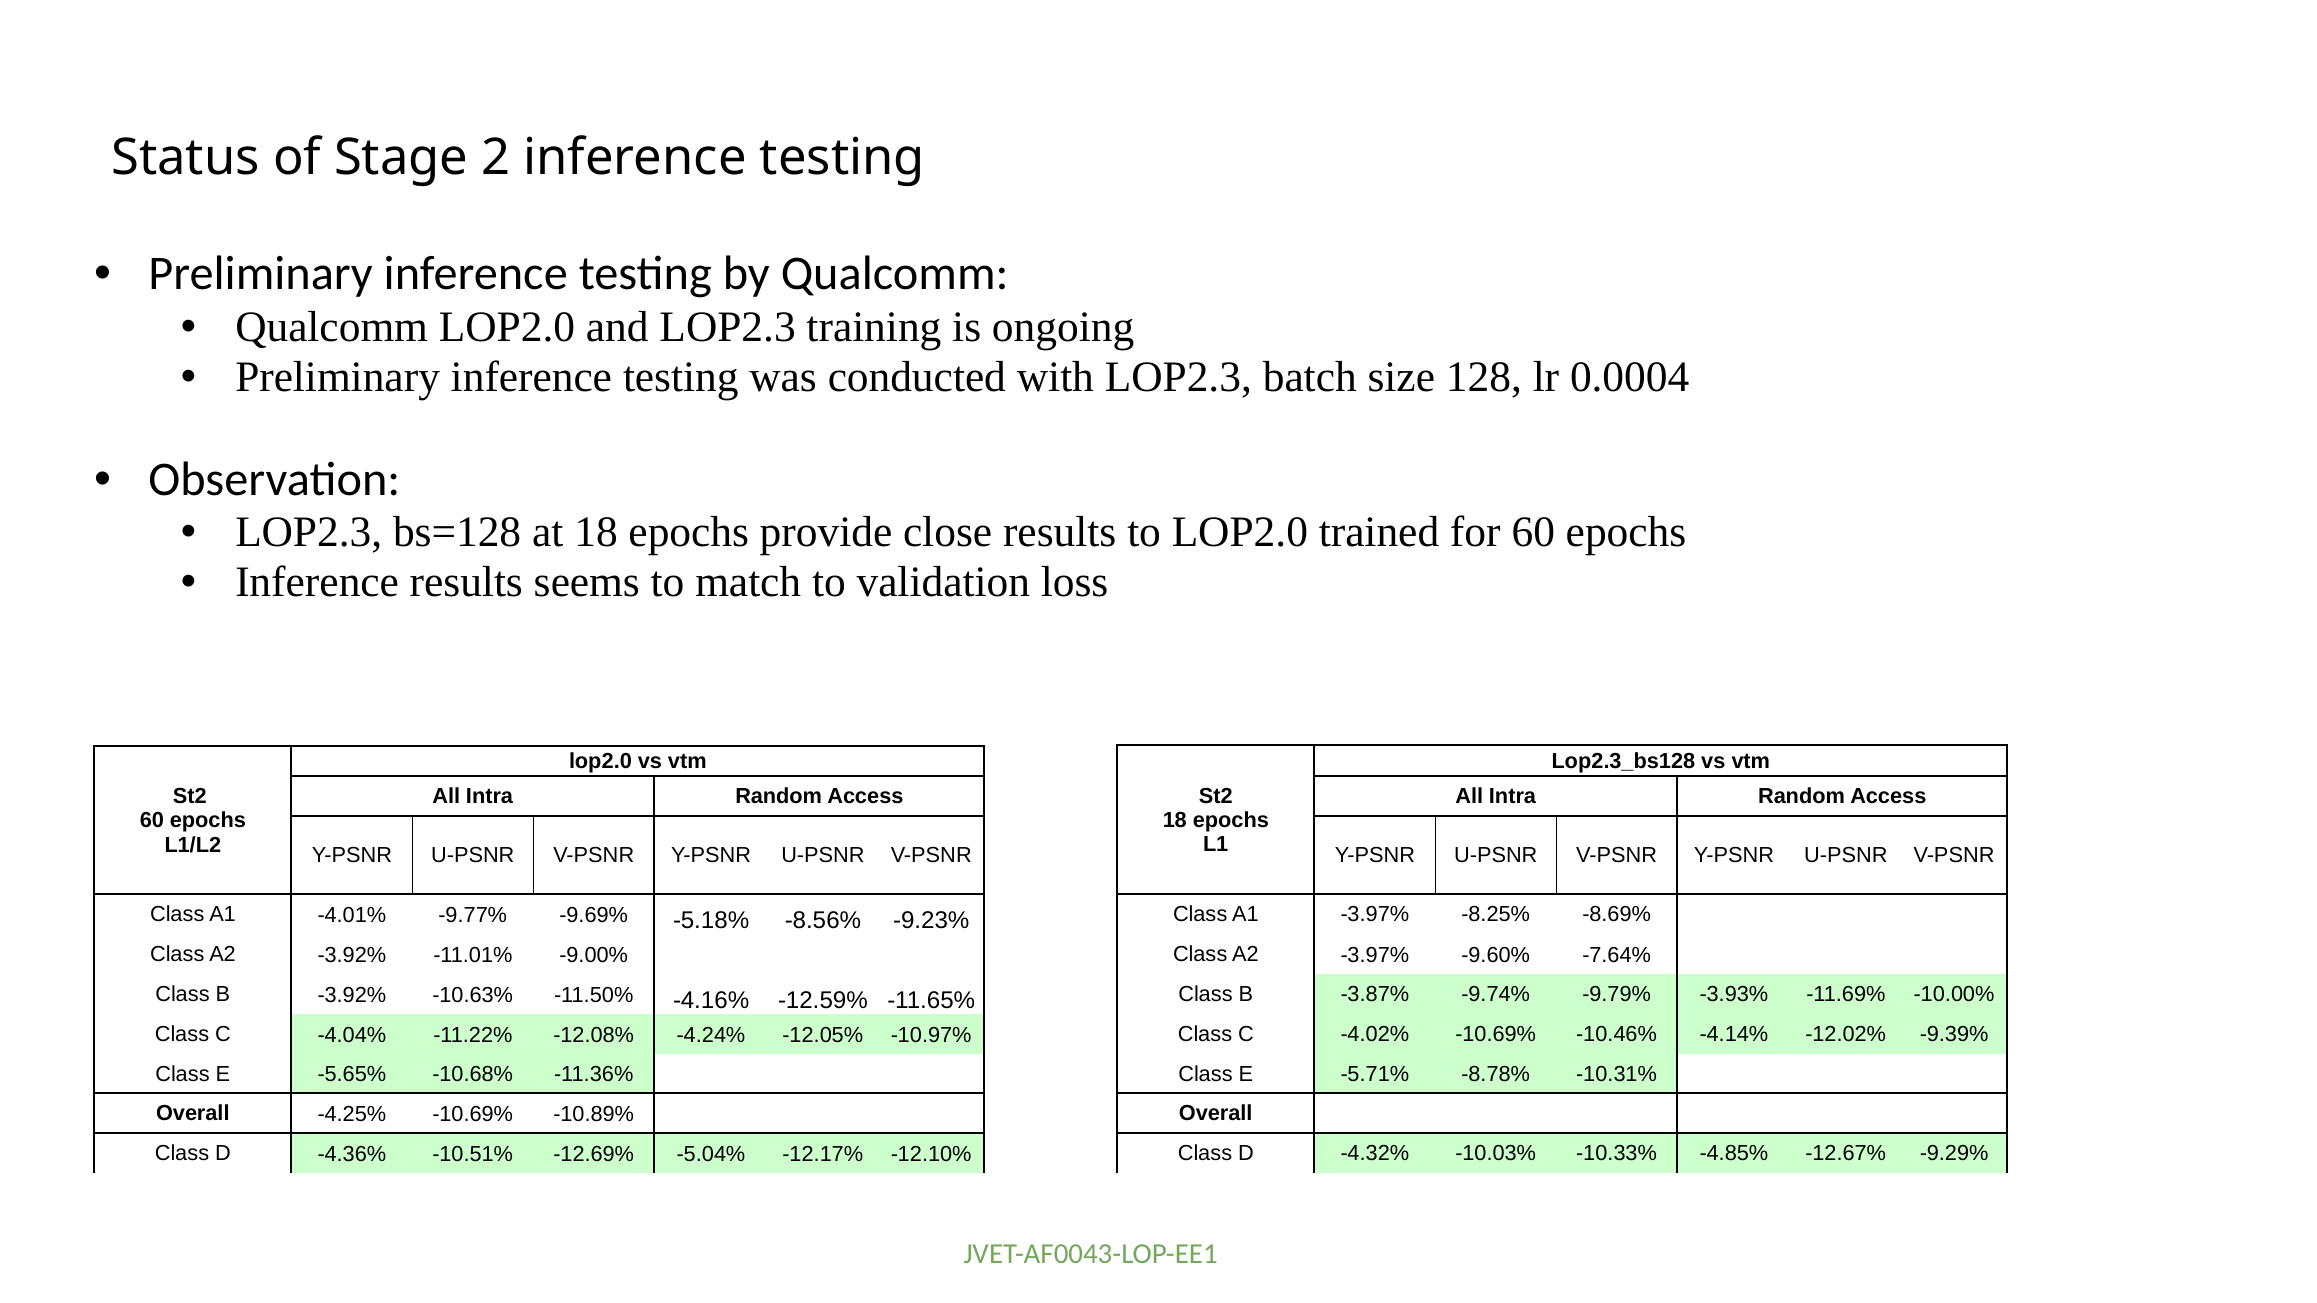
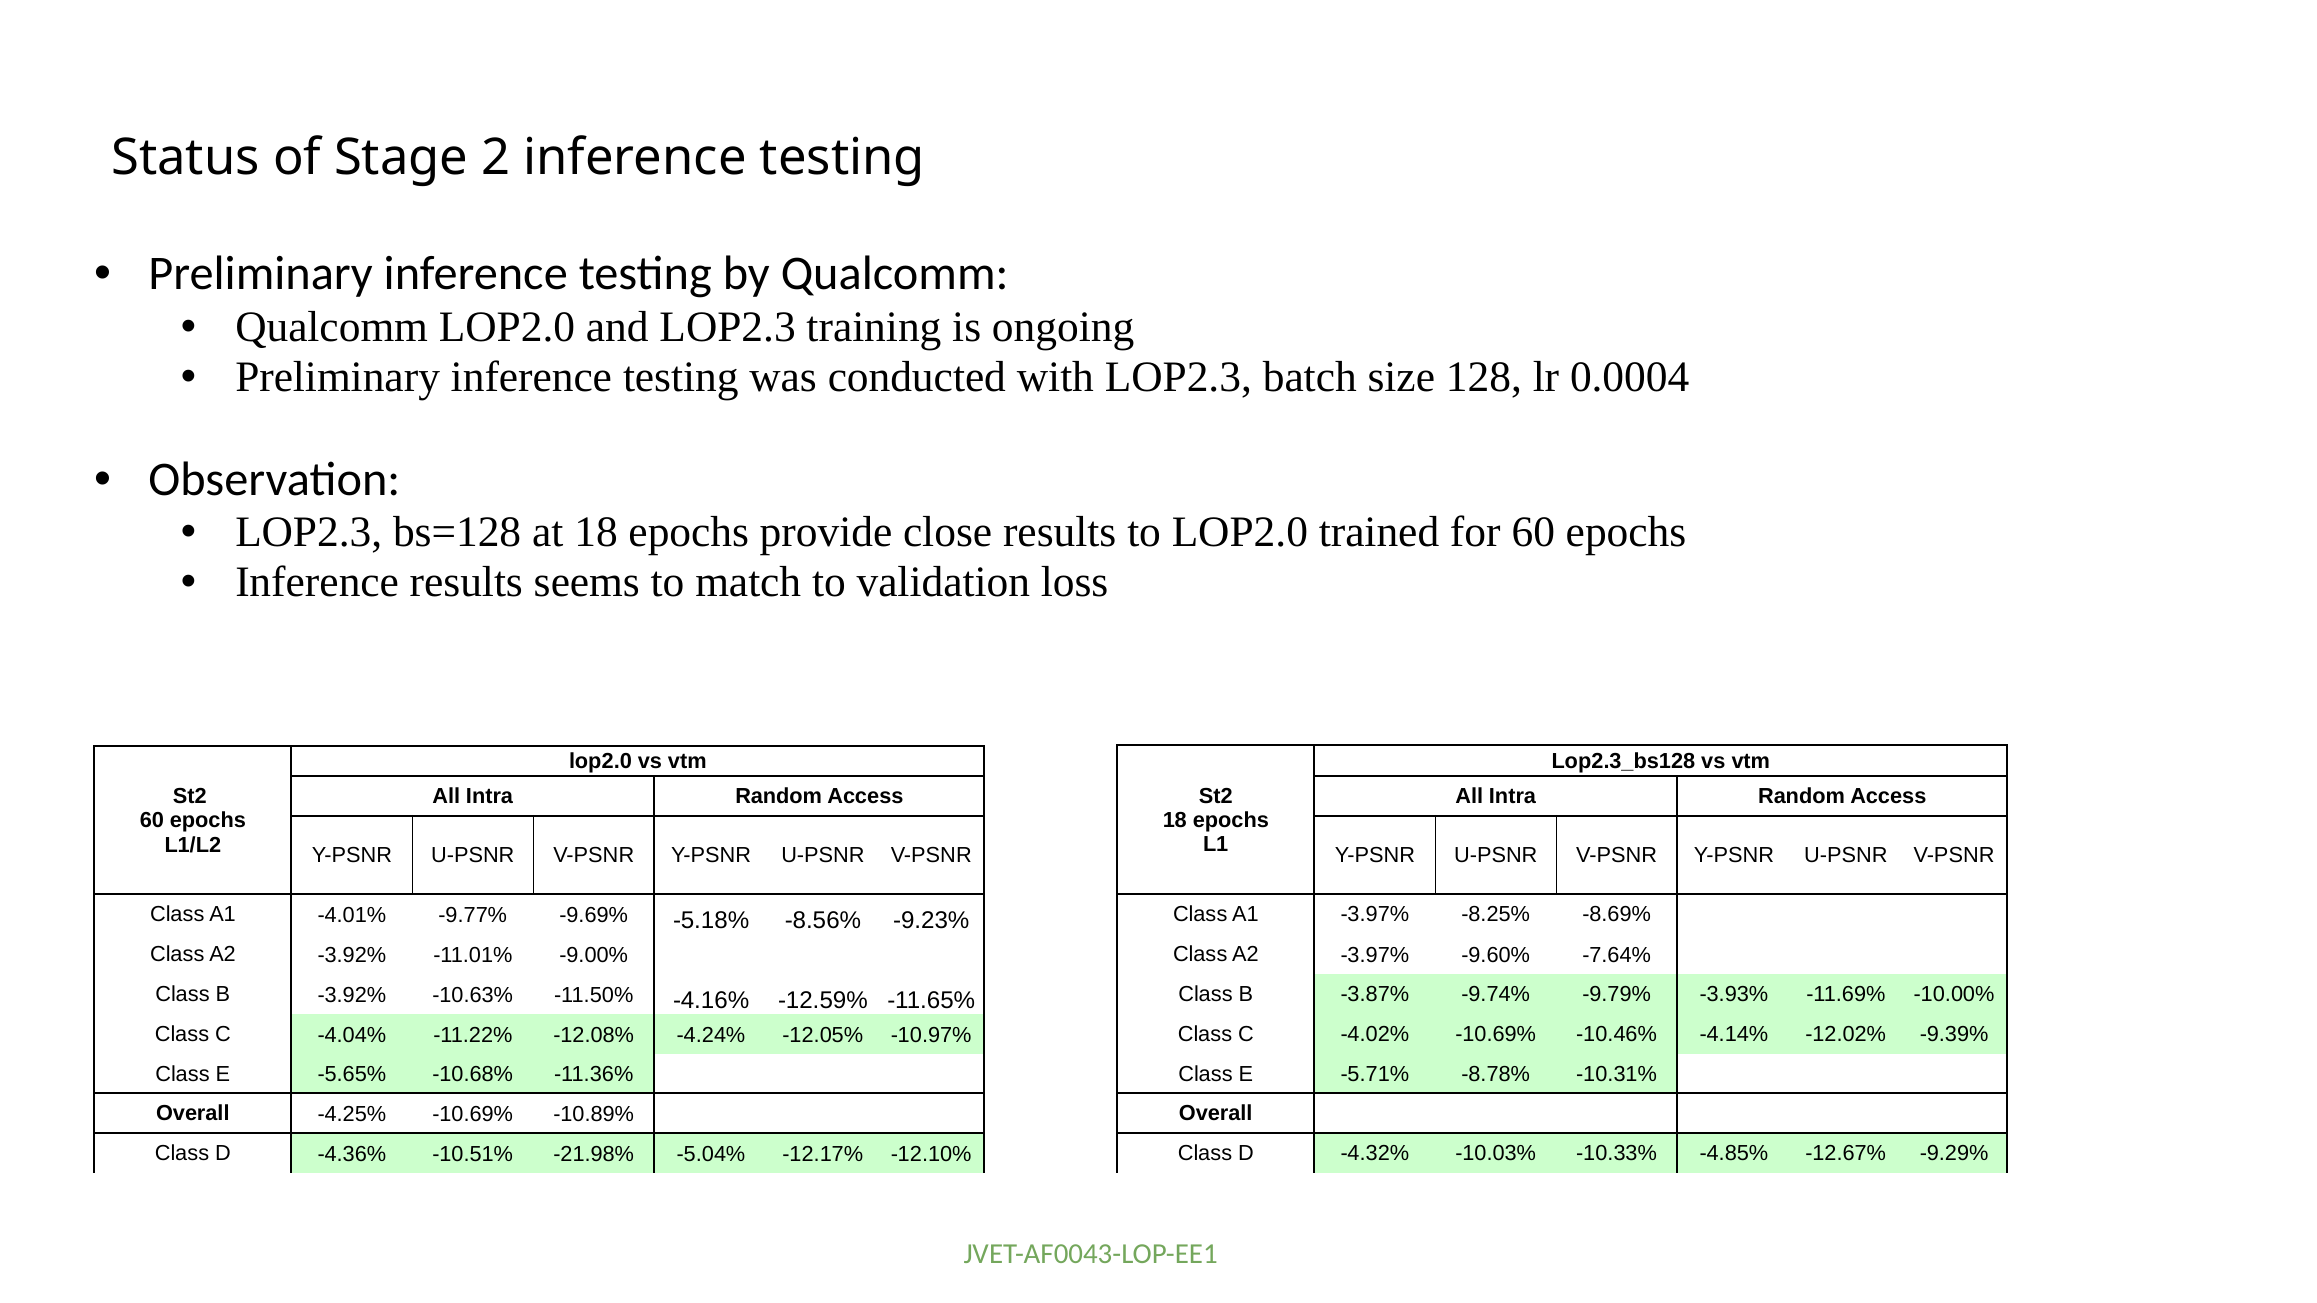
-12.69%: -12.69% -> -21.98% (594, 1155)
